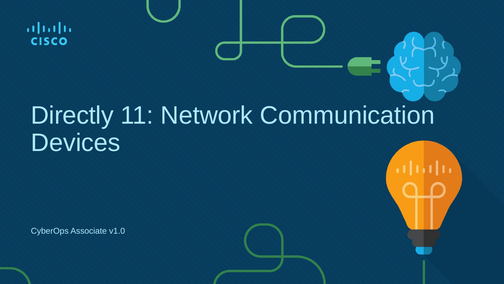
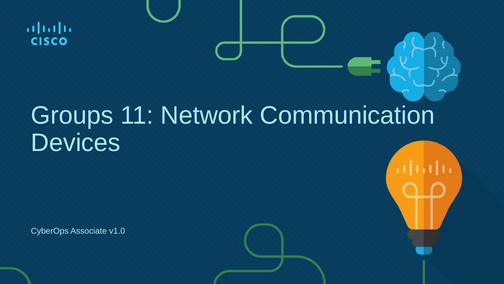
Directly: Directly -> Groups (72, 115)
